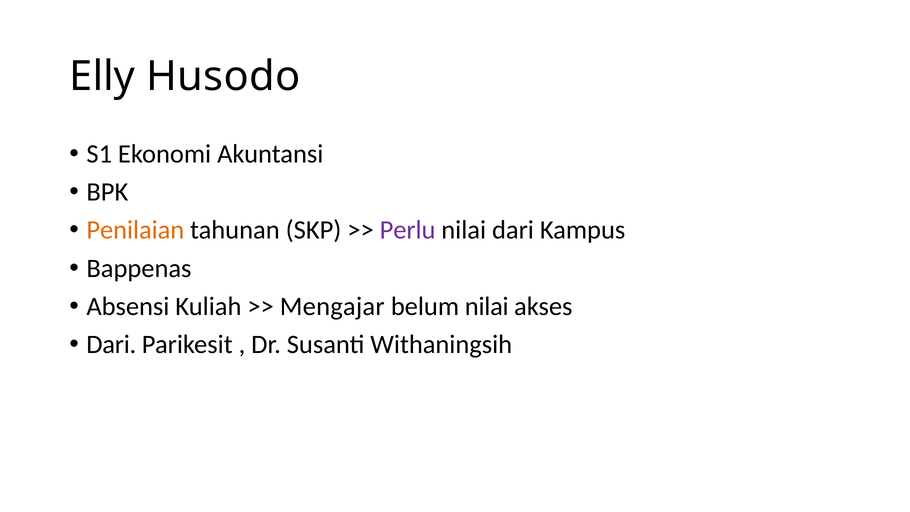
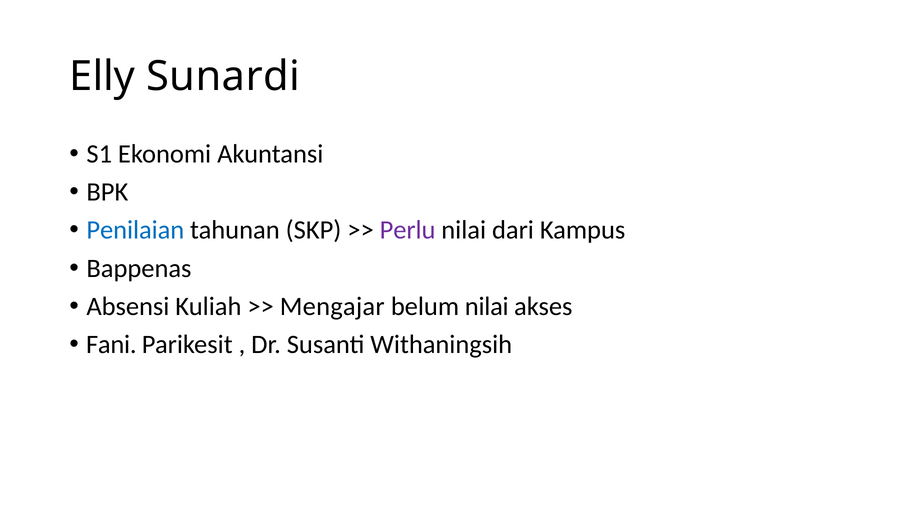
Husodo: Husodo -> Sunardi (223, 76)
Penilaian colour: orange -> blue (135, 230)
Dari: Dari -> Fani (111, 345)
